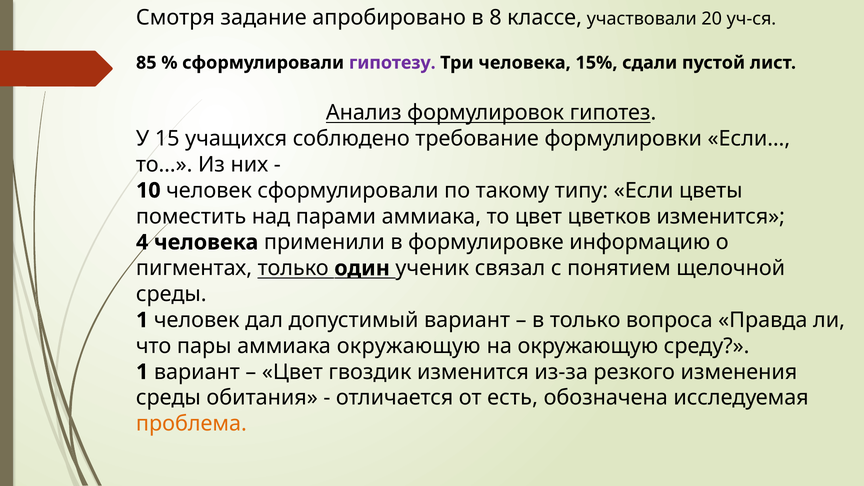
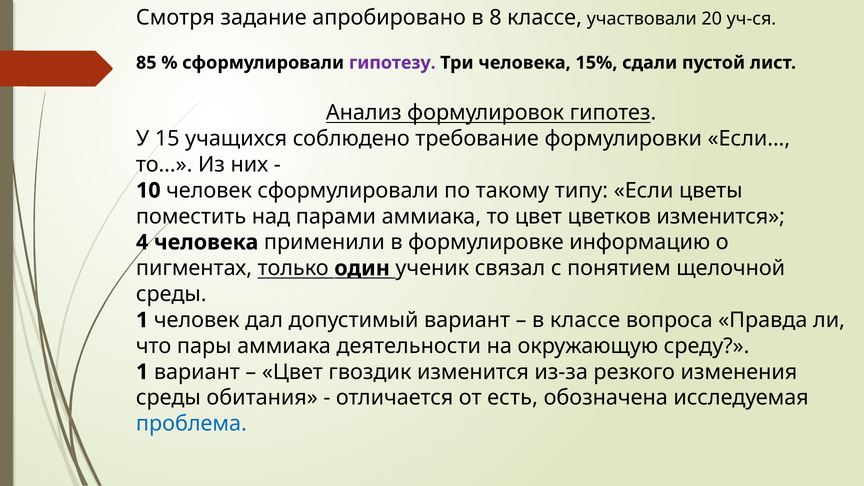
в только: только -> классе (585, 320)
аммиака окружающую: окружающую -> деятельности (409, 346)
проблема colour: orange -> blue (191, 424)
